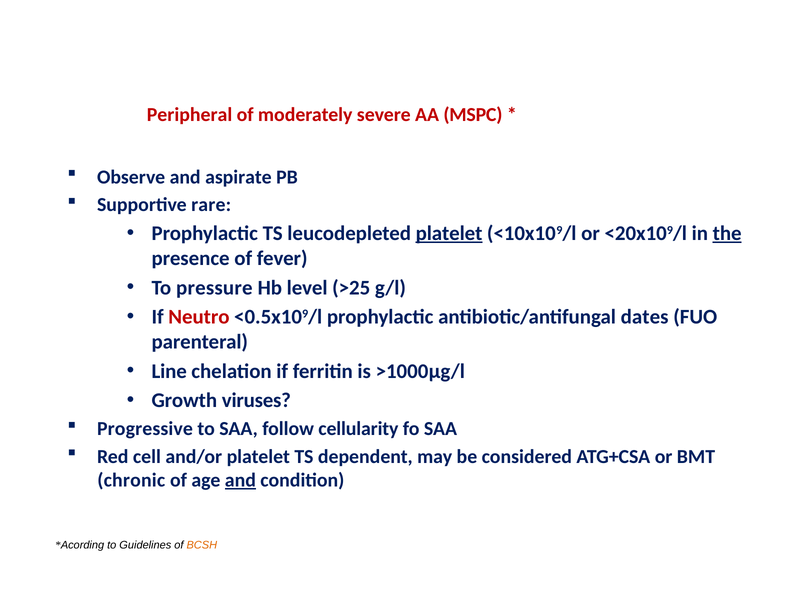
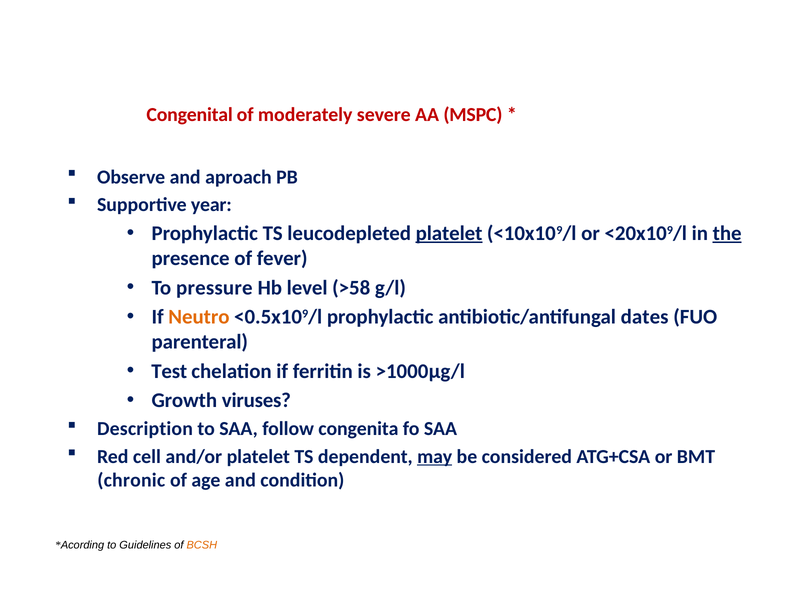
Peripheral: Peripheral -> Congenital (190, 115)
aspirate: aspirate -> aproach (238, 177)
rare: rare -> year (211, 205)
>25: >25 -> >58 (351, 288)
Neutro colour: red -> orange (199, 317)
Line: Line -> Test (169, 372)
Progressive: Progressive -> Description (145, 429)
cellularity: cellularity -> congenita (358, 429)
may underline: none -> present (435, 457)
and underline: present -> none (240, 481)
